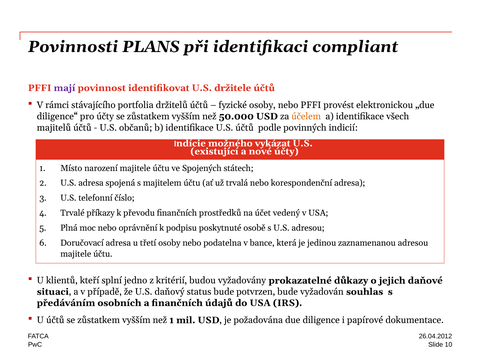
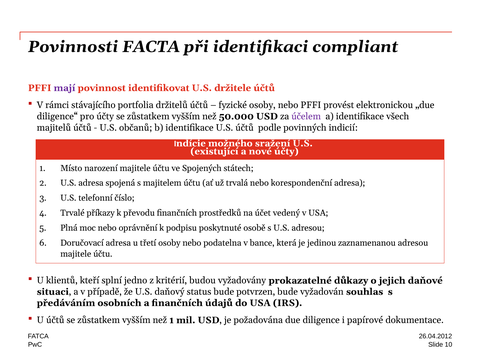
PLANS: PLANS -> FACTA (151, 47)
účelem colour: orange -> purple (306, 116)
vykázat: vykázat -> sražení (273, 143)
